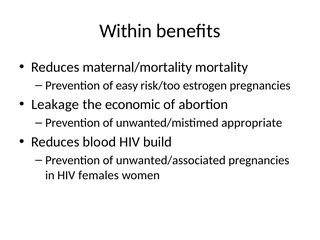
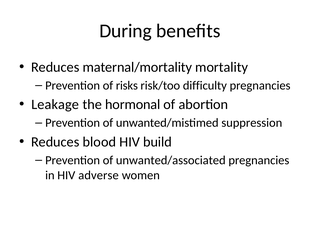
Within: Within -> During (126, 31)
easy: easy -> risks (127, 86)
estrogen: estrogen -> difficulty (205, 86)
economic: economic -> hormonal (133, 104)
appropriate: appropriate -> suppression (252, 123)
females: females -> adverse (99, 175)
